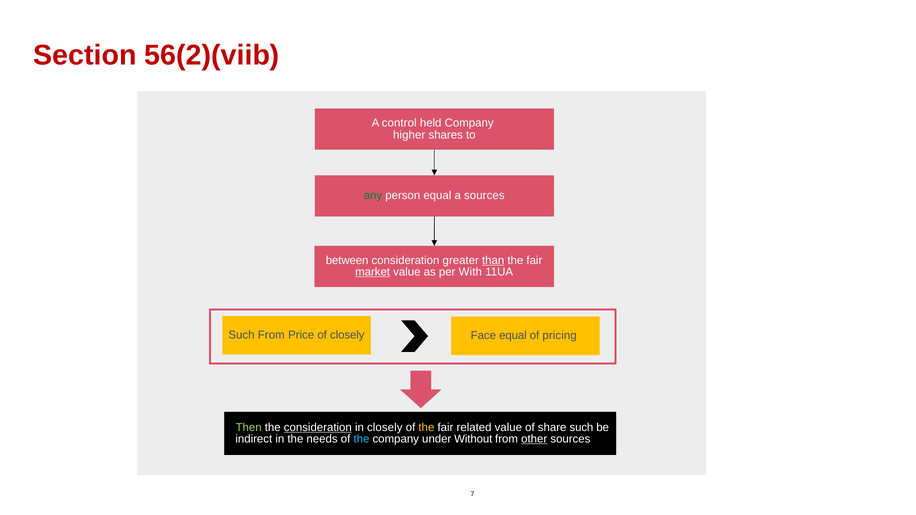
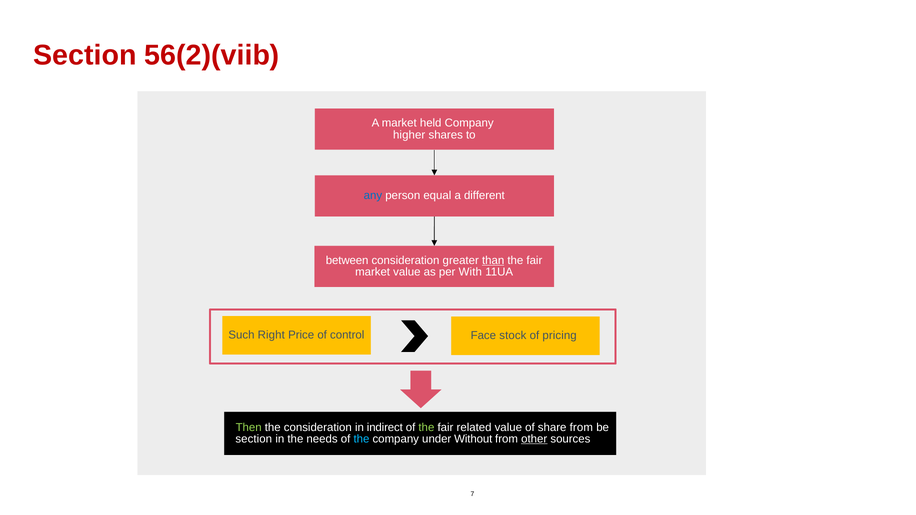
A control: control -> market (399, 123)
any colour: green -> blue (373, 196)
a sources: sources -> different (484, 196)
market underline: present -> none (373, 272)
Such From: From -> Right (271, 335)
of closely: closely -> control (347, 335)
Face equal: equal -> stock (513, 336)
consideration underline: present -> none (318, 427)
in closely: closely -> indirect (385, 427)
the colour: yellow -> light green (426, 427)
share such: such -> from (581, 427)
indirect: indirect -> section (254, 439)
